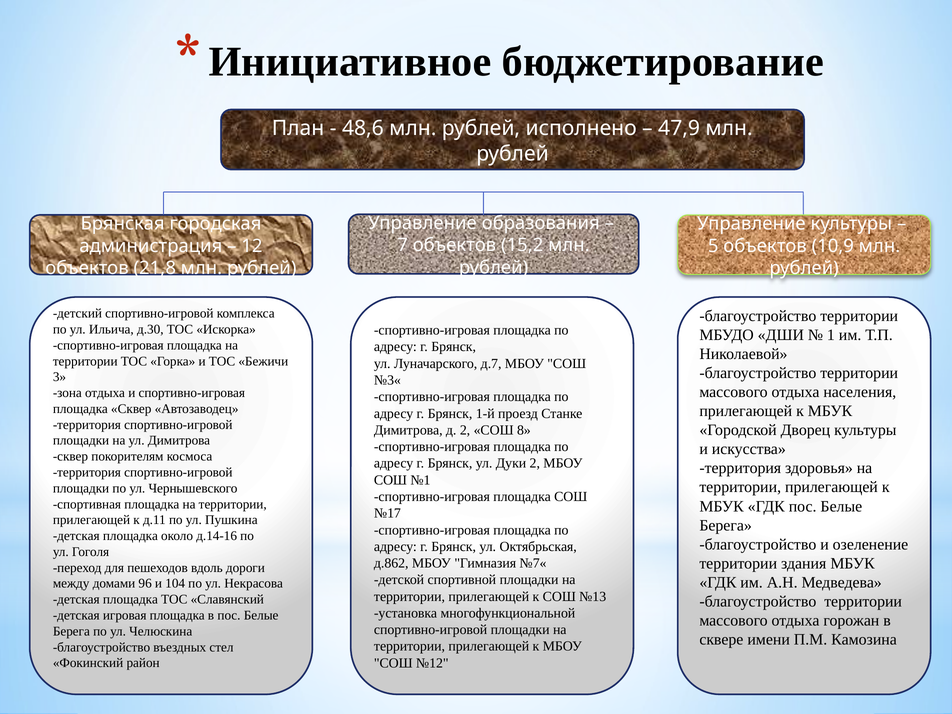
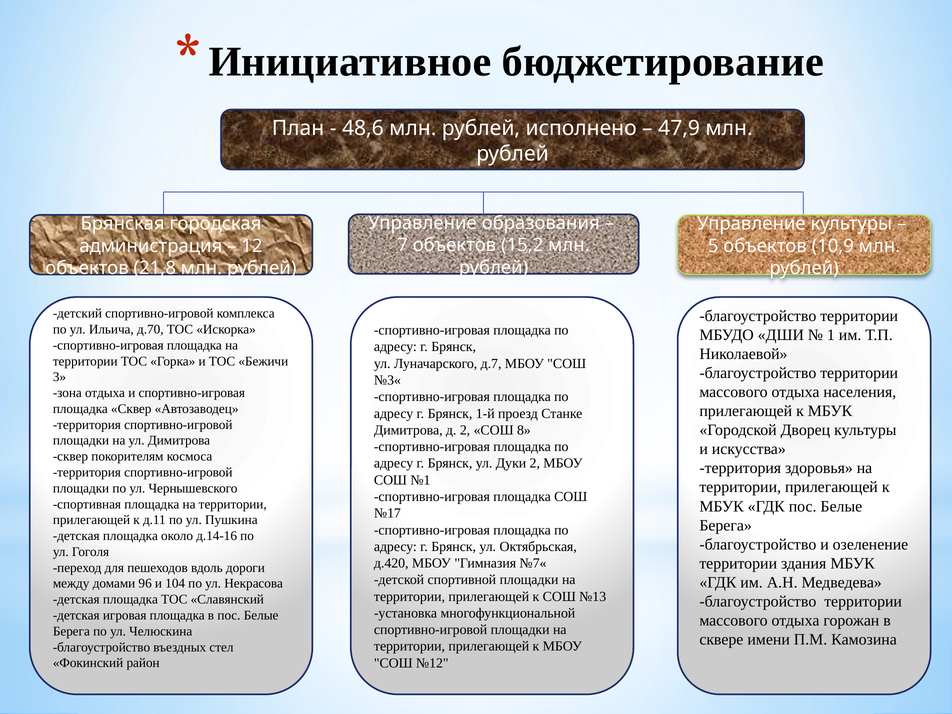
д.30: д.30 -> д.70 (150, 329)
д.862: д.862 -> д.420 (391, 563)
